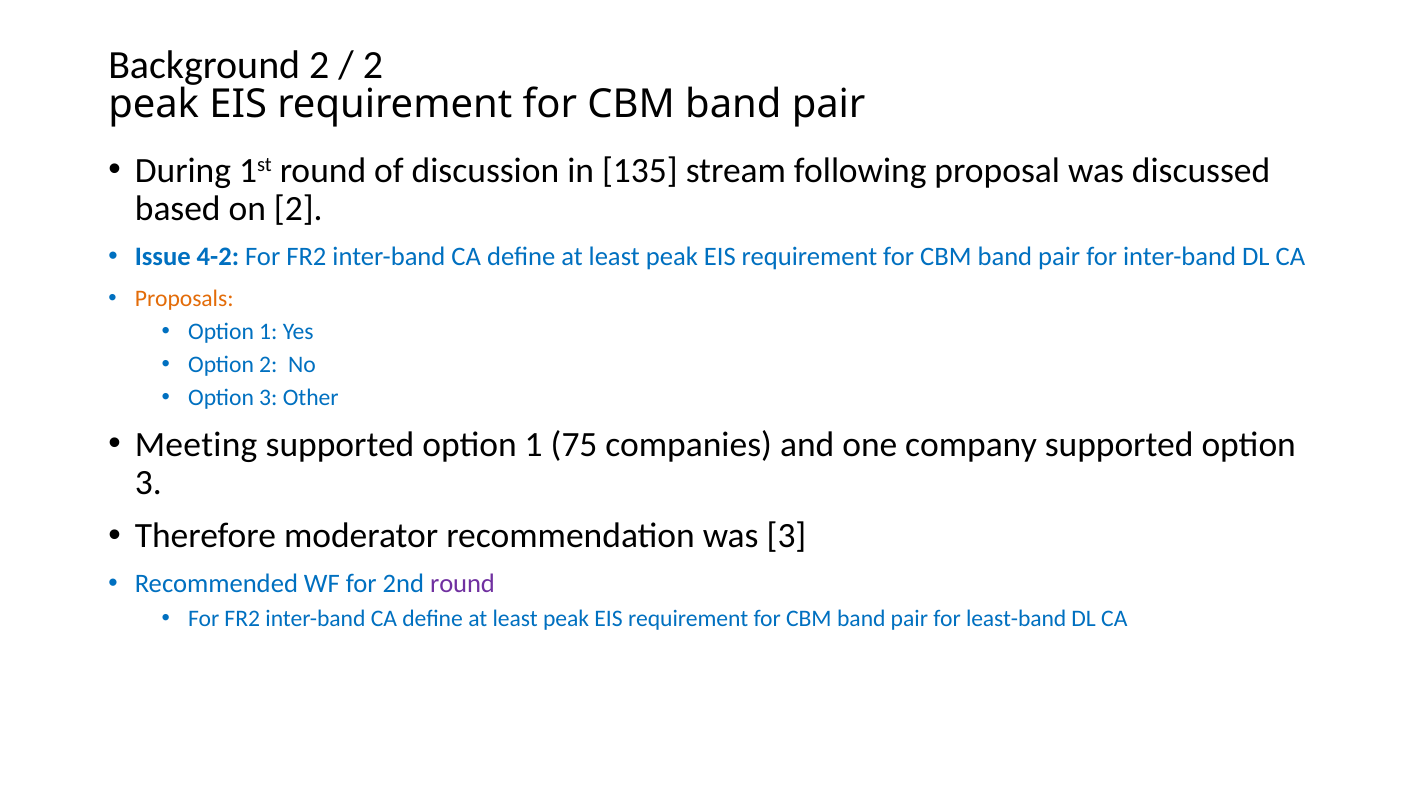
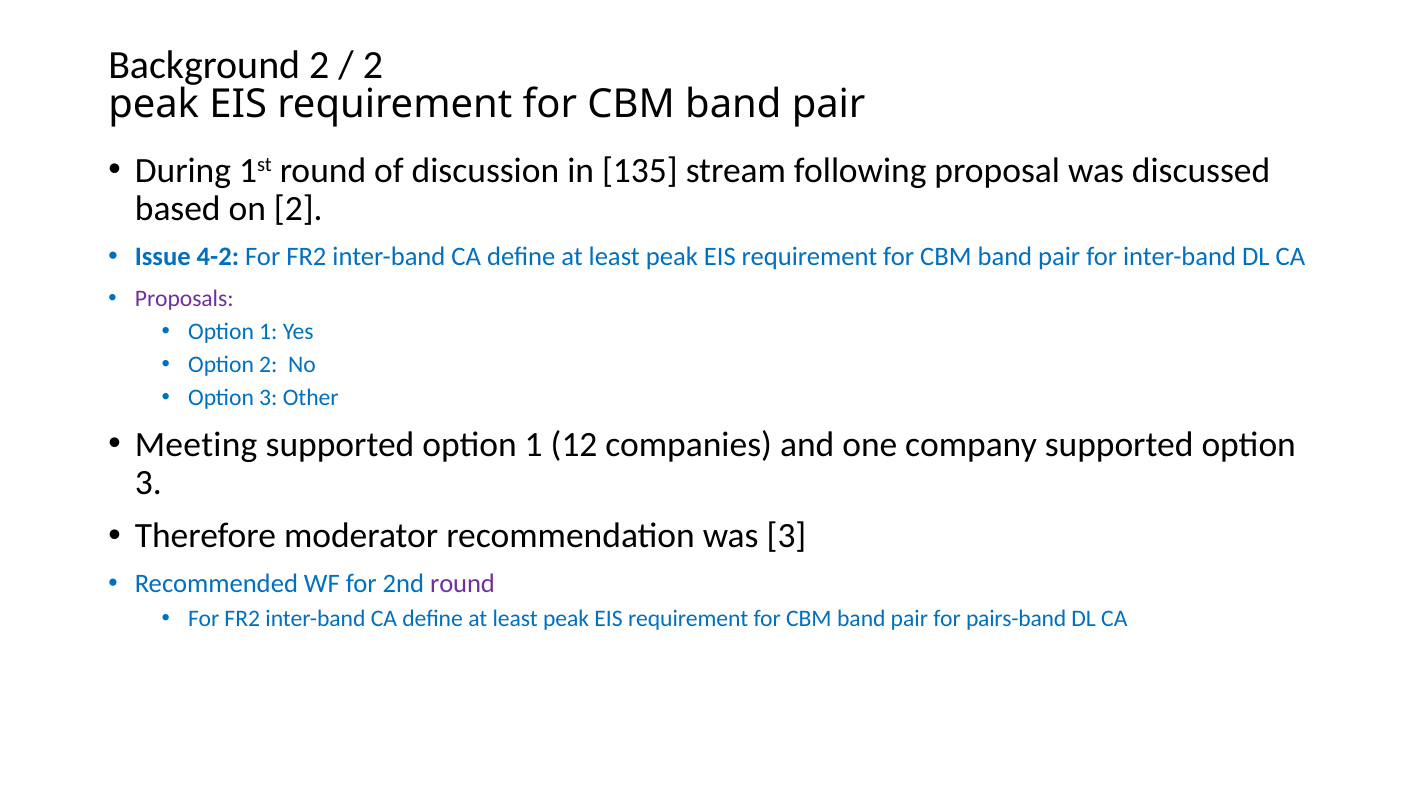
Proposals colour: orange -> purple (184, 299)
75: 75 -> 12 (574, 444)
least-band: least-band -> pairs-band (1016, 619)
